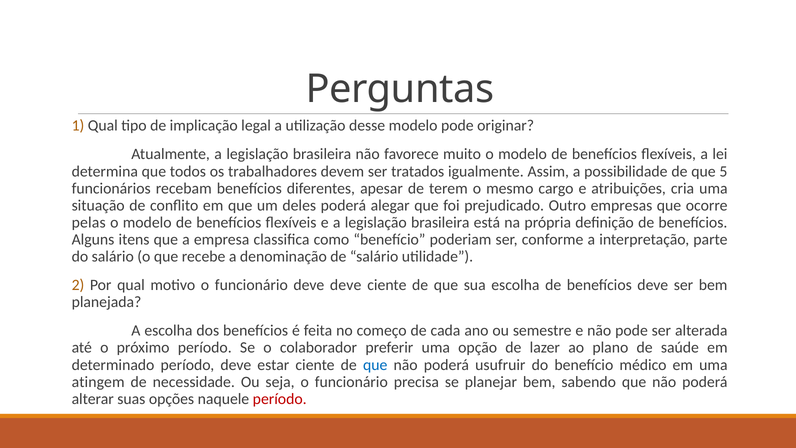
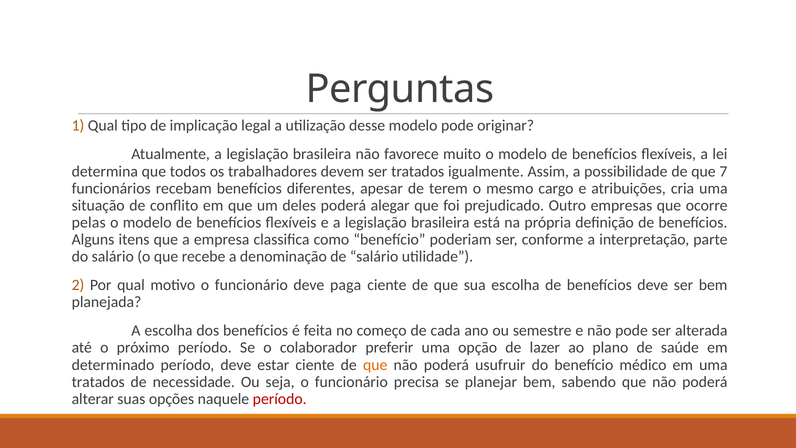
5: 5 -> 7 (723, 171)
deve deve: deve -> paga (346, 285)
que colour: blue -> orange (375, 365)
atingem: atingem -> tratados (98, 382)
